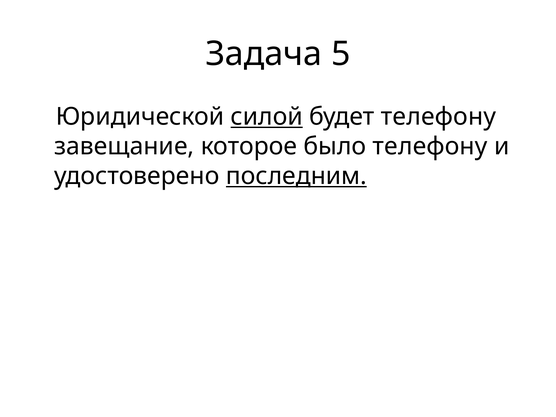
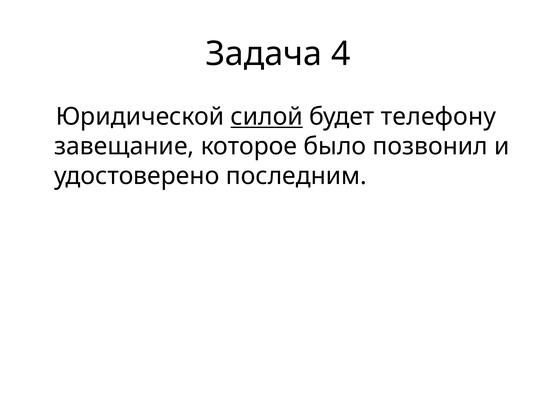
5: 5 -> 4 (341, 54)
было телефону: телефону -> позвонил (430, 146)
последним underline: present -> none (296, 176)
